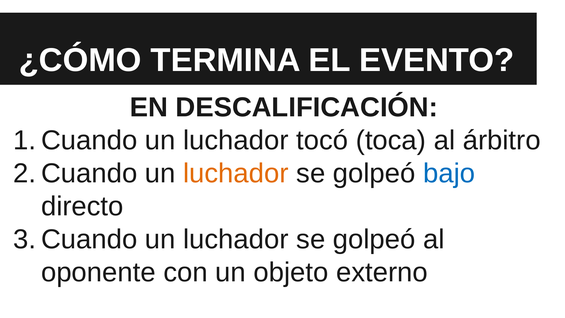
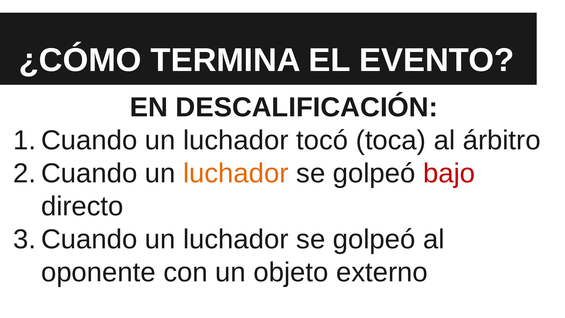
bajo colour: blue -> red (449, 173)
